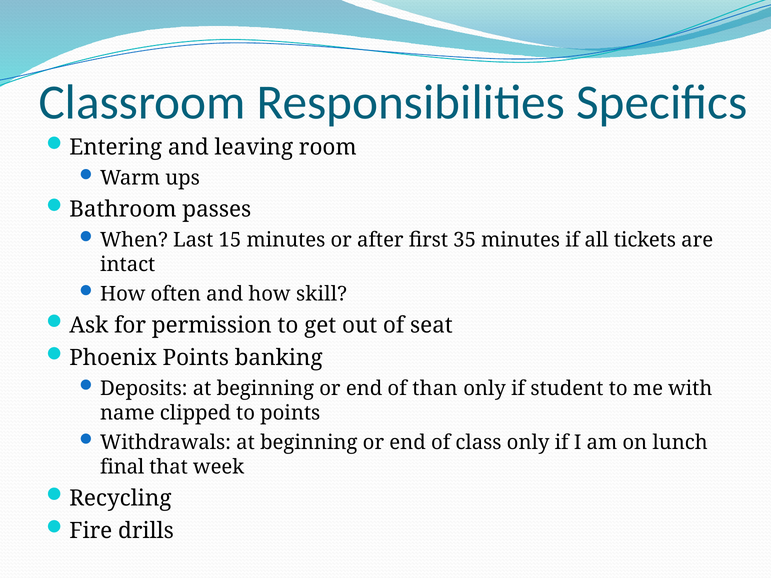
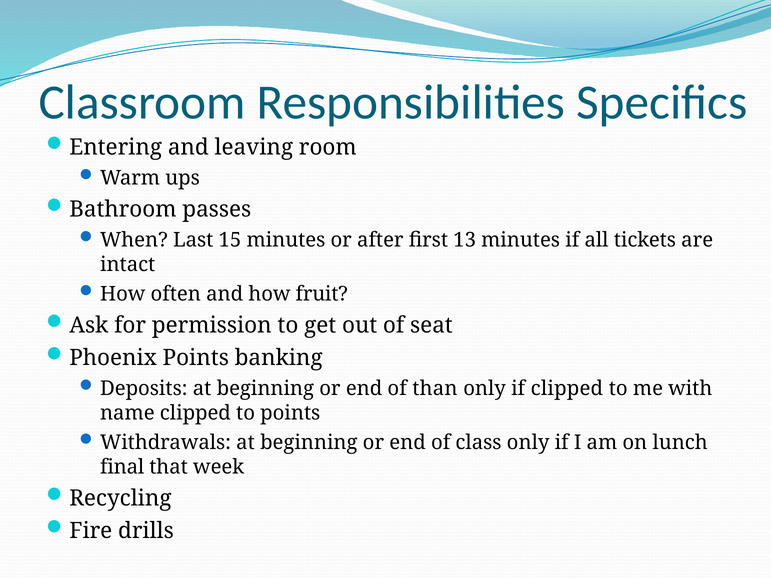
35: 35 -> 13 (465, 240)
skill: skill -> fruit (322, 294)
if student: student -> clipped (567, 389)
